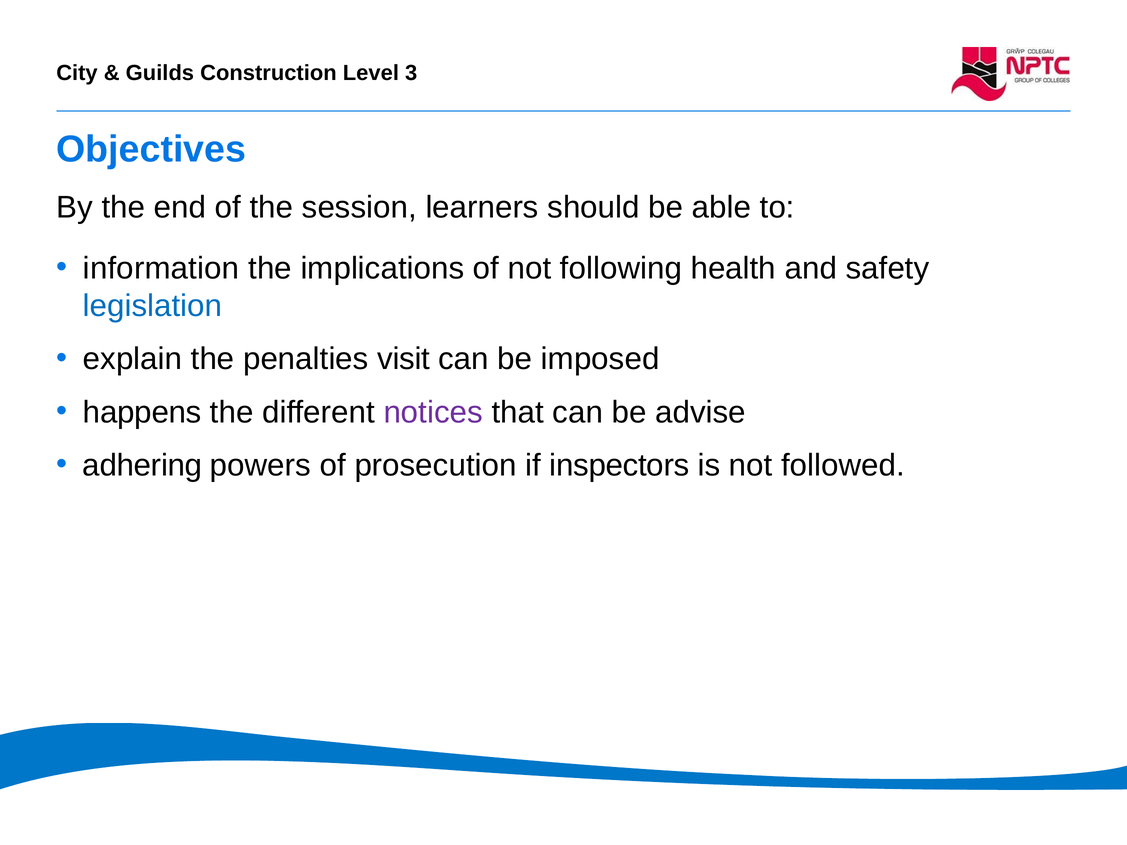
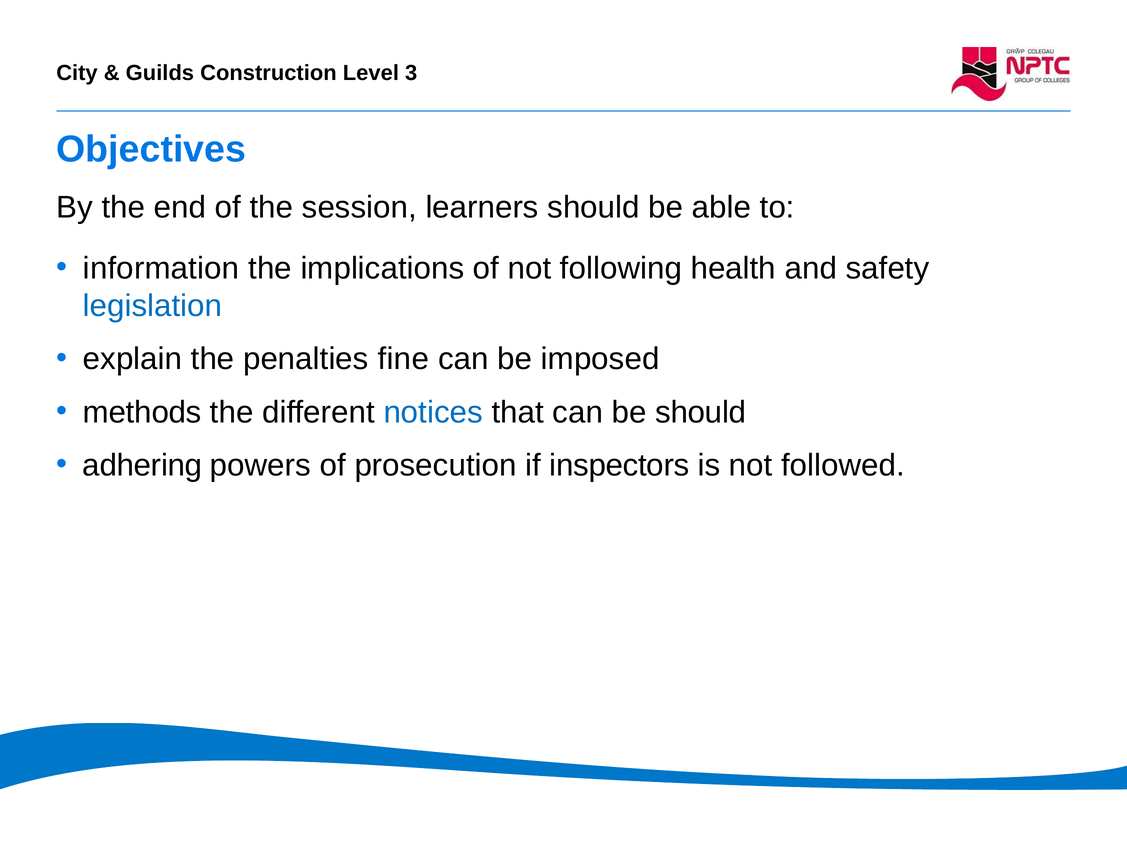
visit: visit -> fine (403, 359)
happens: happens -> methods (142, 412)
notices colour: purple -> blue (433, 412)
be advise: advise -> should (701, 412)
